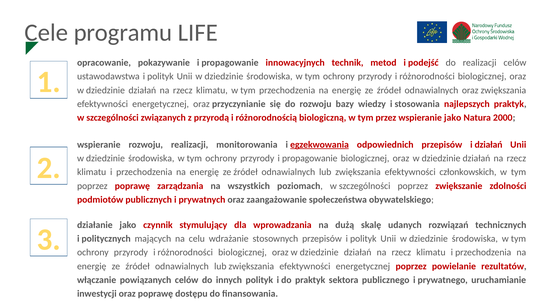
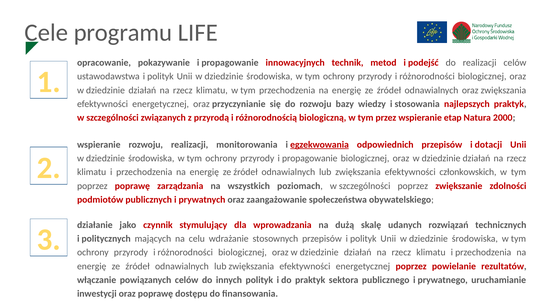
wspieranie jako: jako -> etap (453, 118)
i działań: działań -> dotacji (488, 144)
